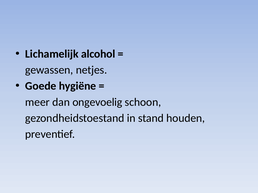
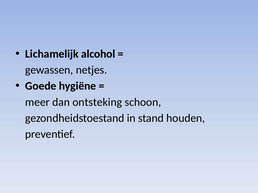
ongevoelig: ongevoelig -> ontsteking (97, 102)
